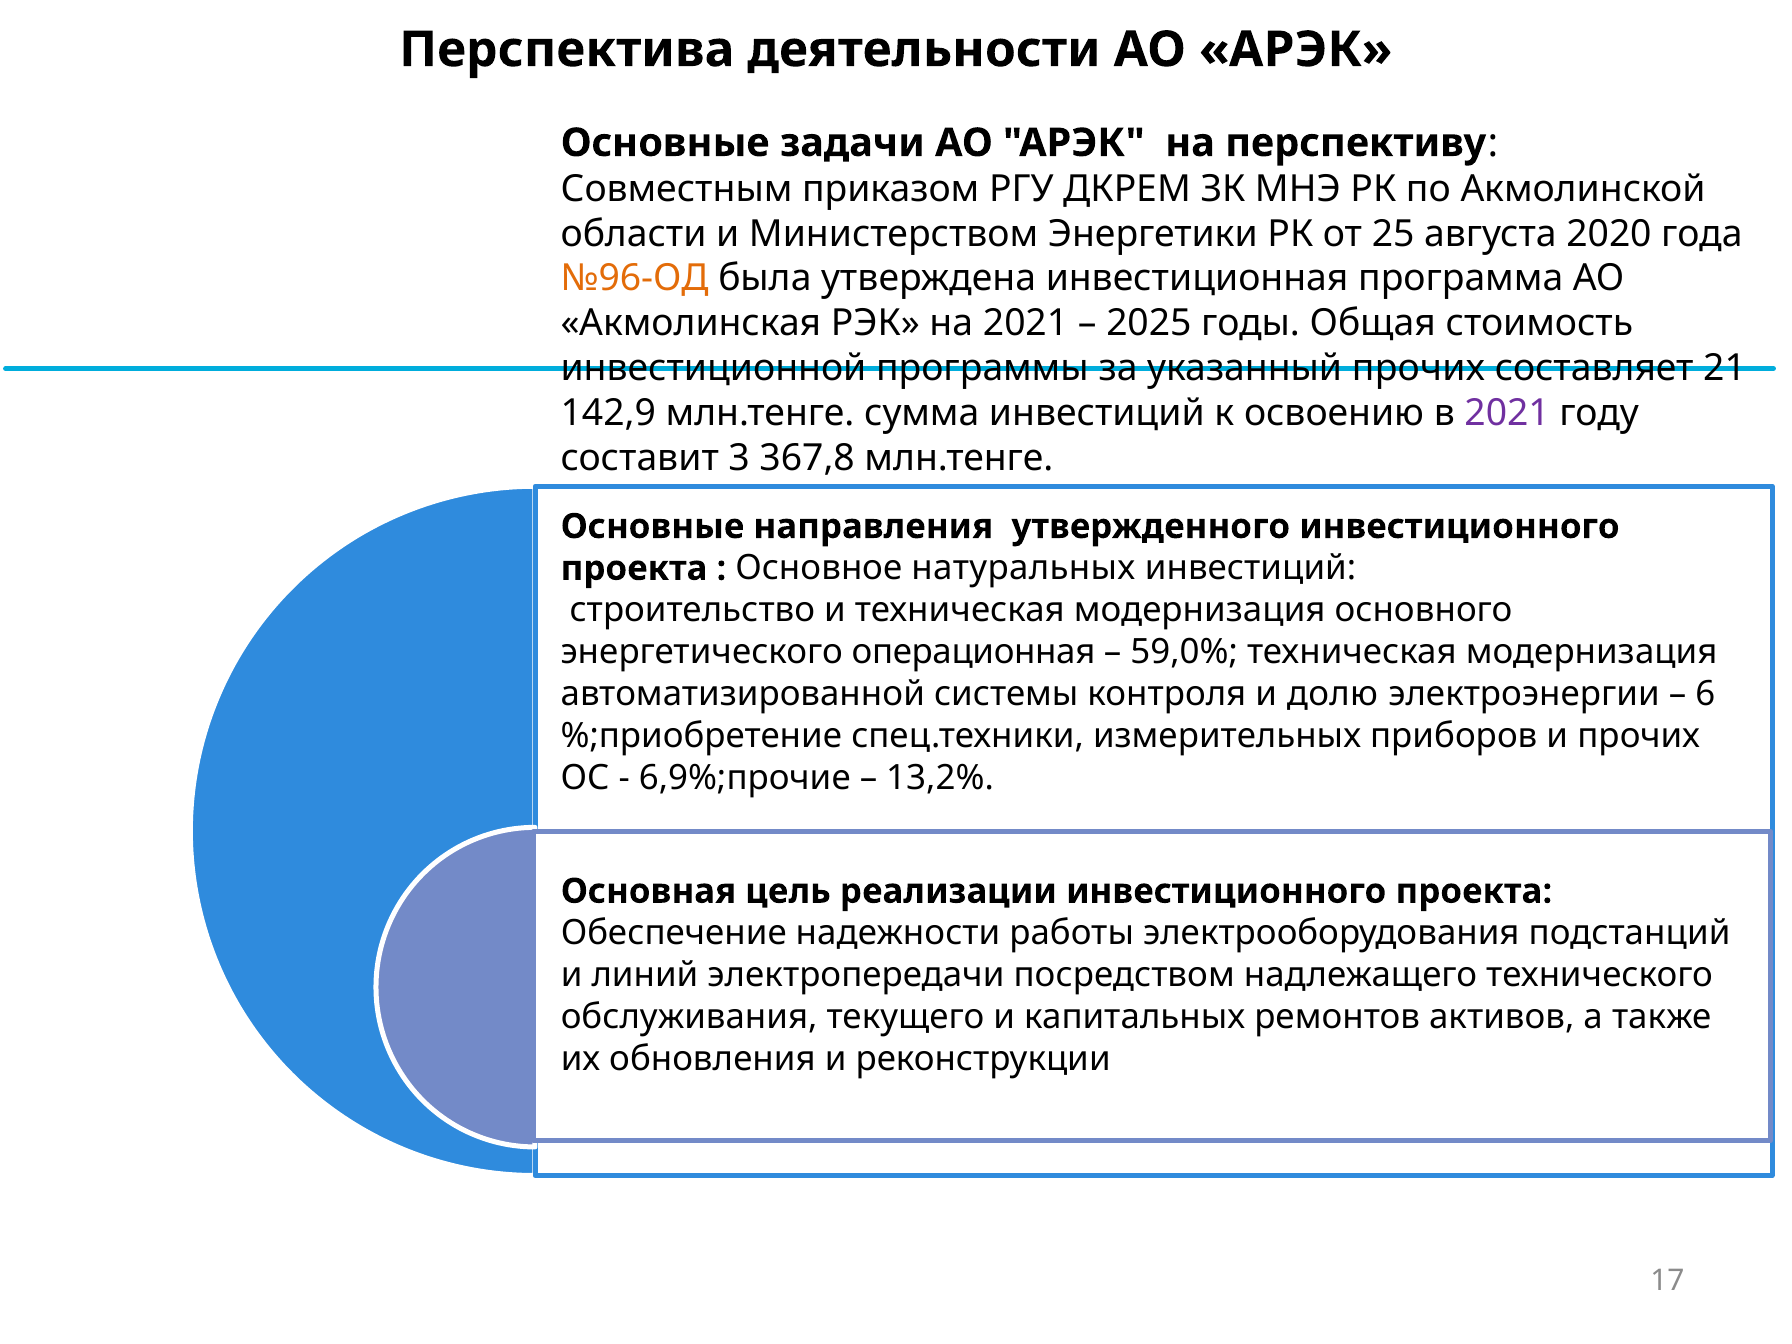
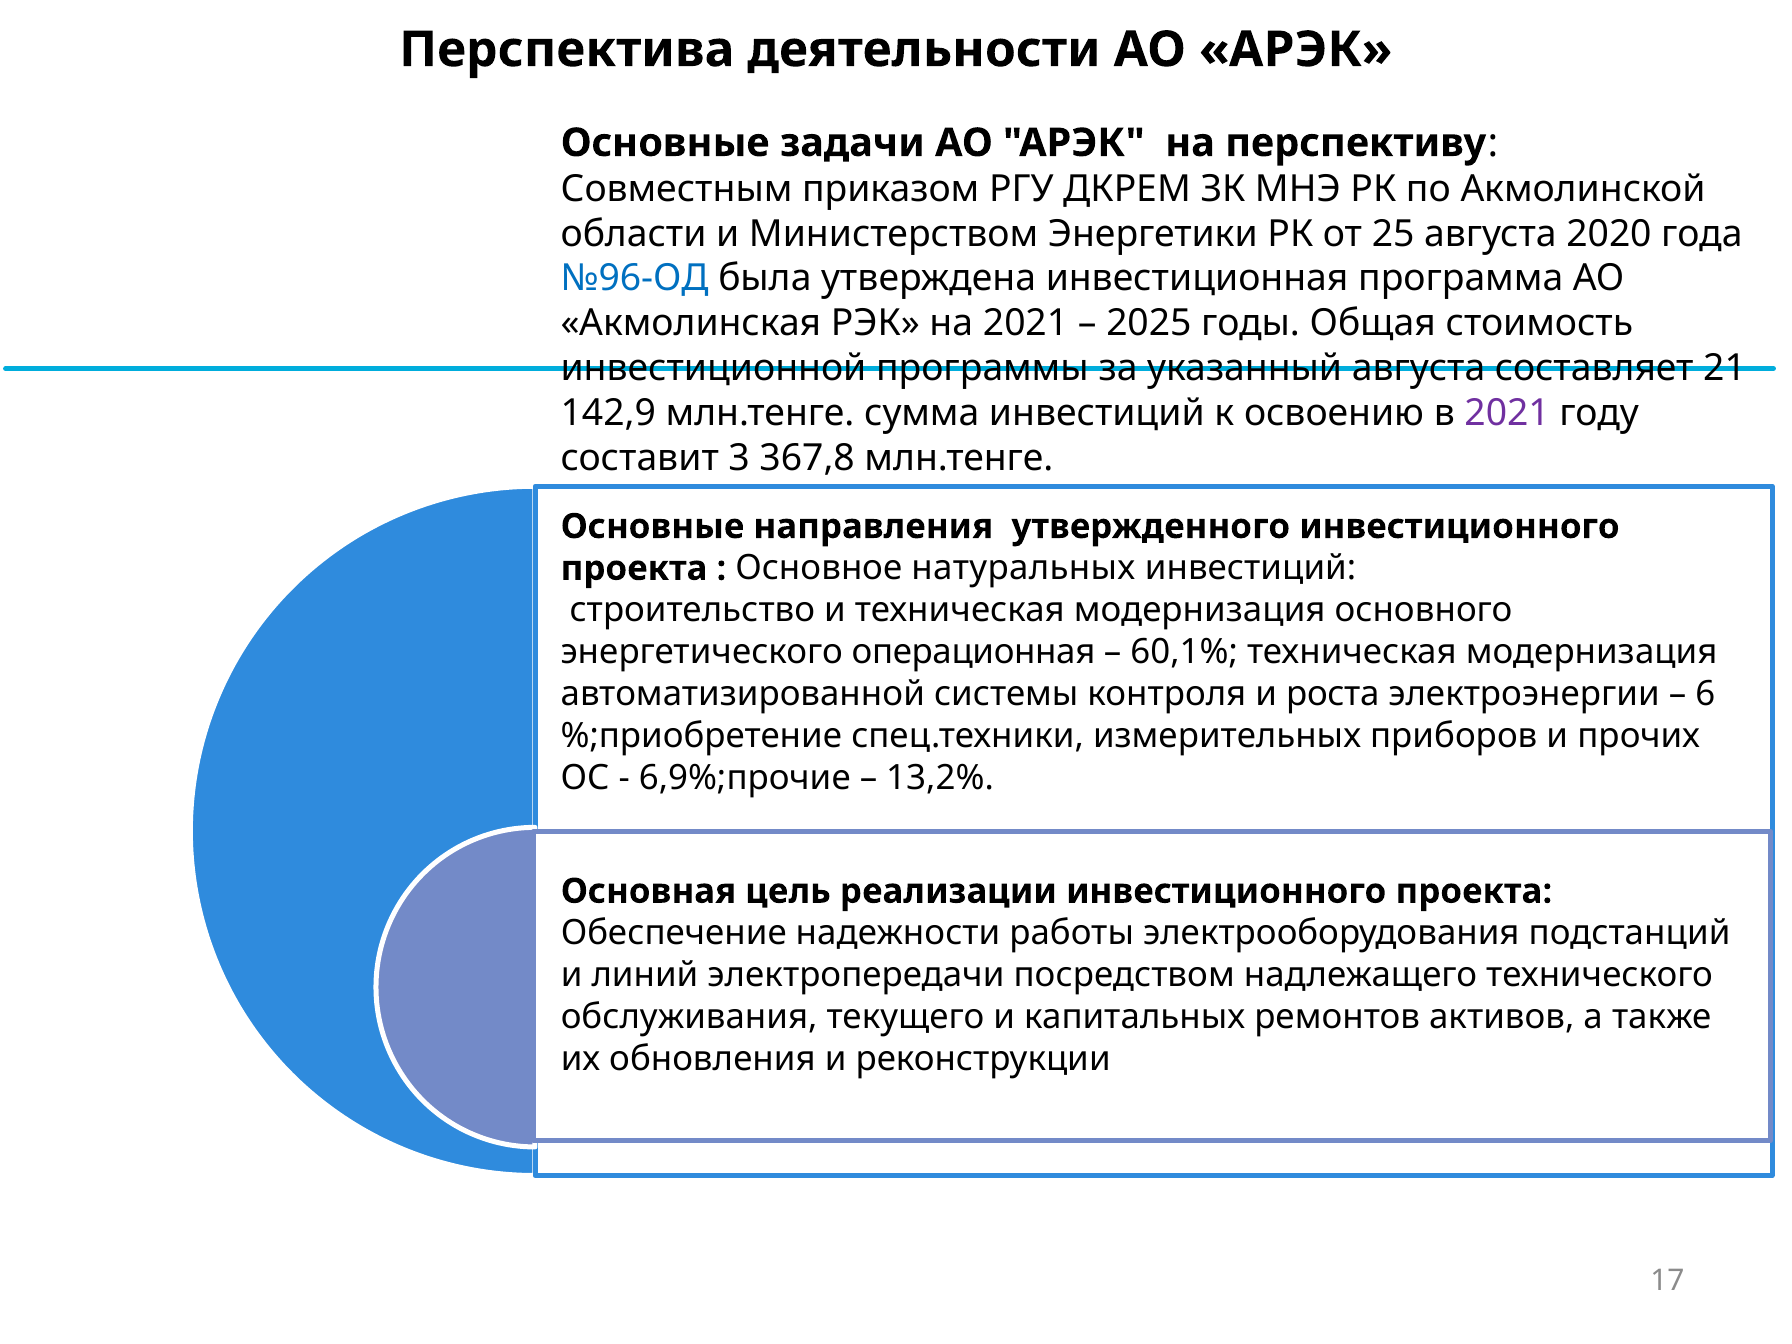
№96-ОД colour: orange -> blue (635, 279)
указанный прочих: прочих -> августа (1419, 368)
59,0%: 59,0% -> 60,1% (1184, 652)
долю: долю -> роста (1333, 694)
